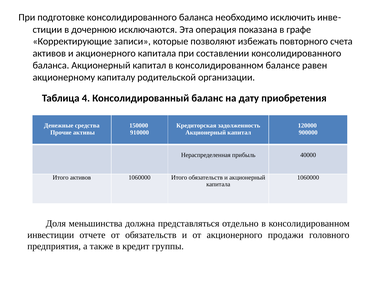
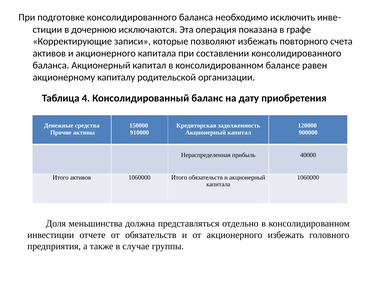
акционерного продажи: продажи -> избежать (286, 235)
кредит: кредит -> случае (136, 246)
